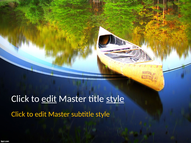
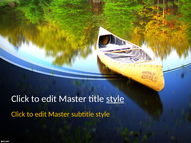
edit underline: present -> none (49, 99)
